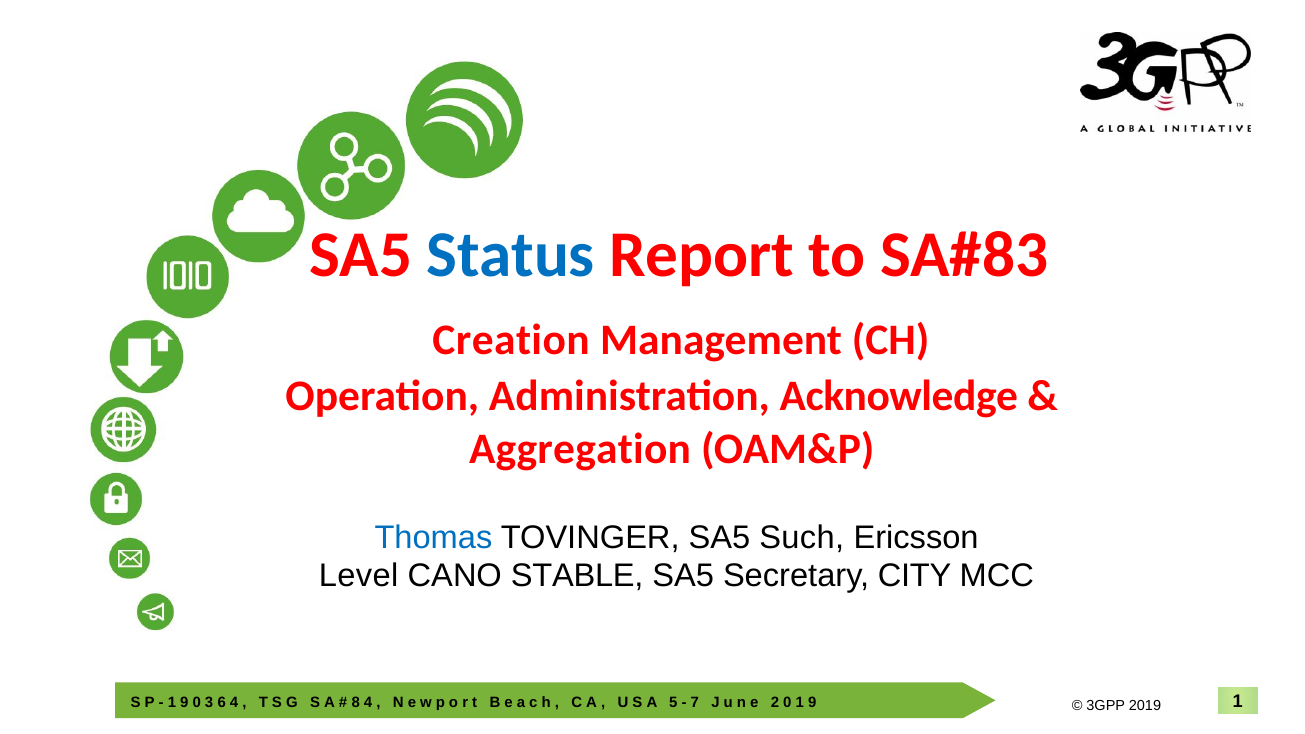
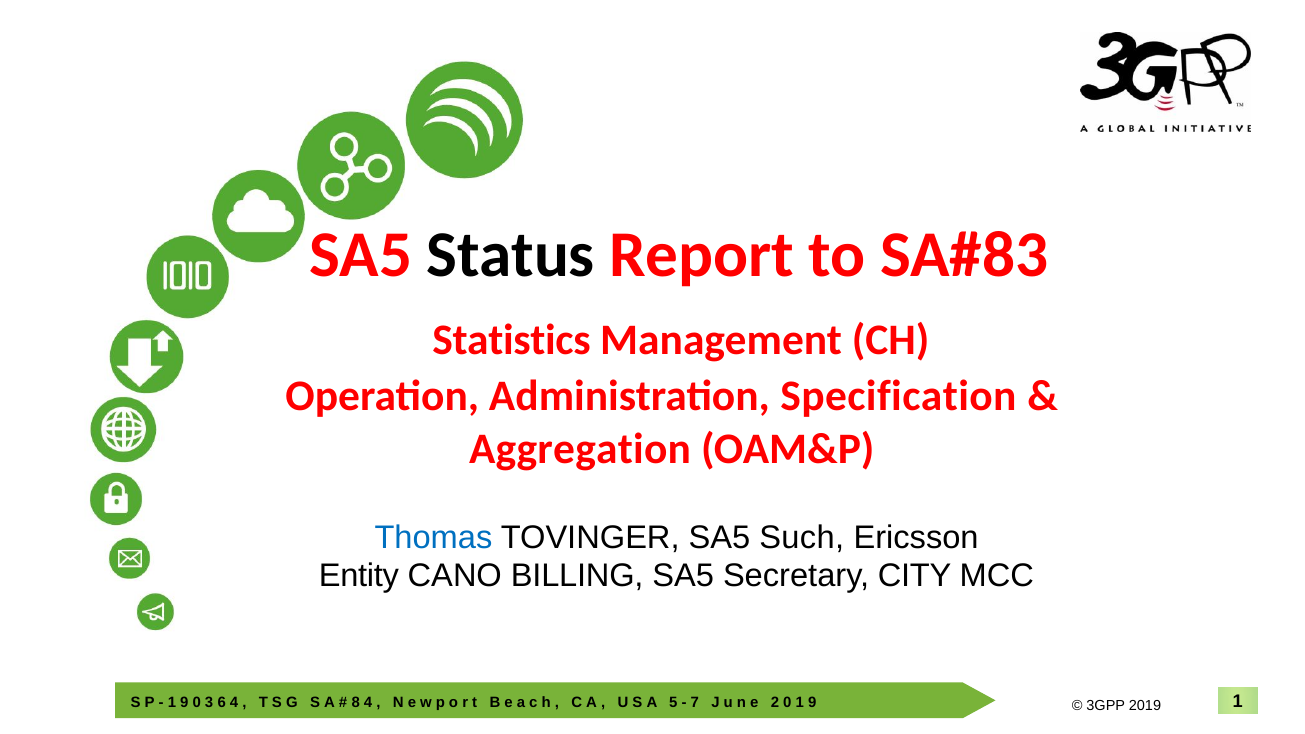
Status colour: blue -> black (511, 255)
Creation: Creation -> Statistics (511, 340)
Acknowledge: Acknowledge -> Specification (898, 397)
Level: Level -> Entity (359, 576)
STABLE: STABLE -> BILLING (577, 576)
